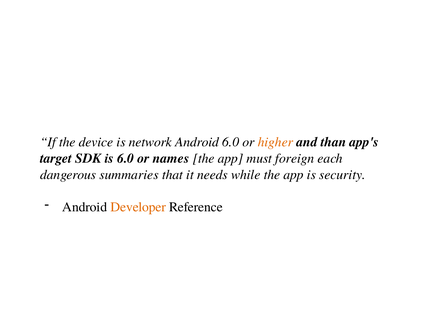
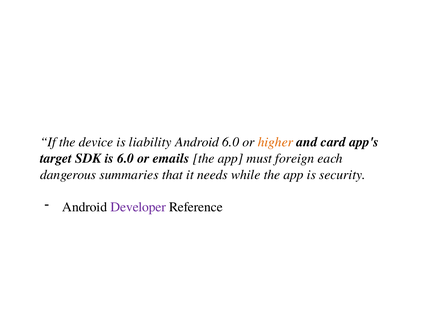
network: network -> liability (150, 142)
than: than -> card (333, 142)
names: names -> emails (171, 158)
Developer colour: orange -> purple (138, 207)
